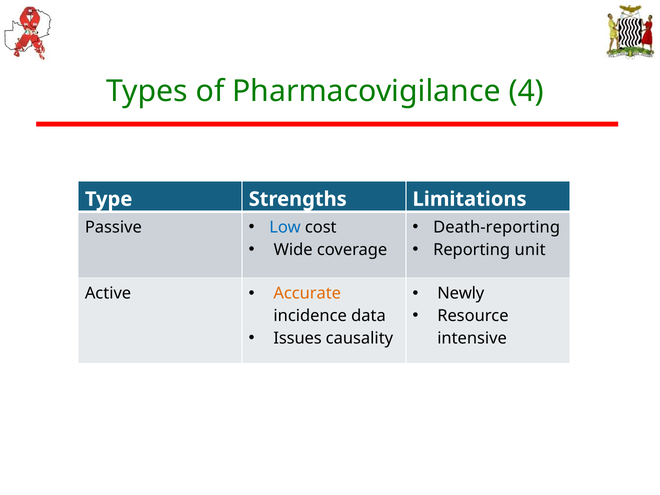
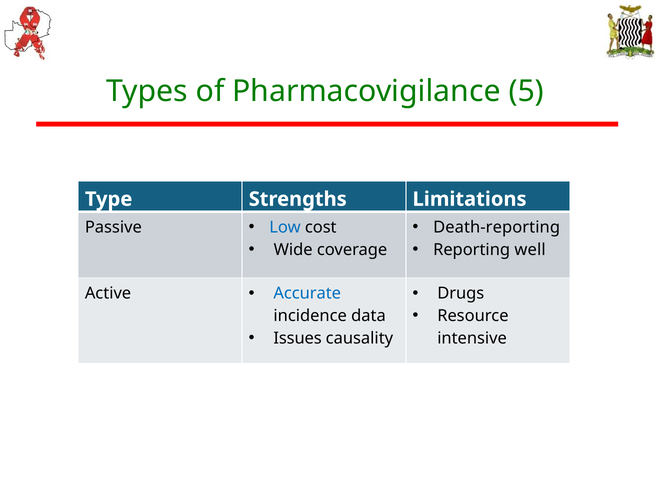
4: 4 -> 5 (526, 91)
unit: unit -> well (530, 250)
Newly: Newly -> Drugs (461, 293)
Accurate colour: orange -> blue (307, 293)
